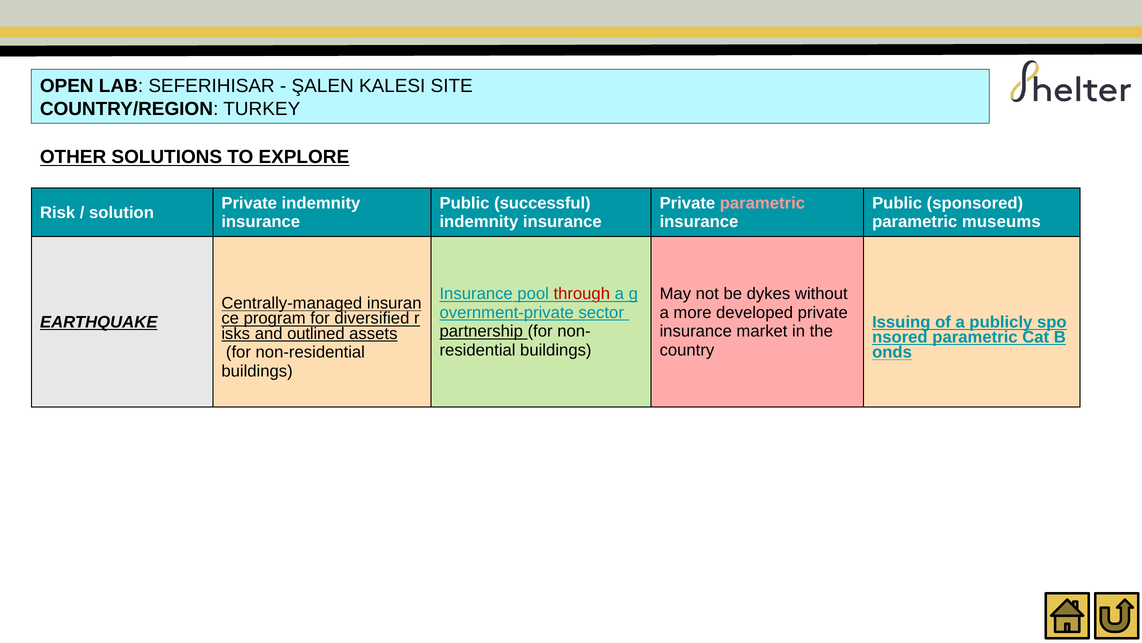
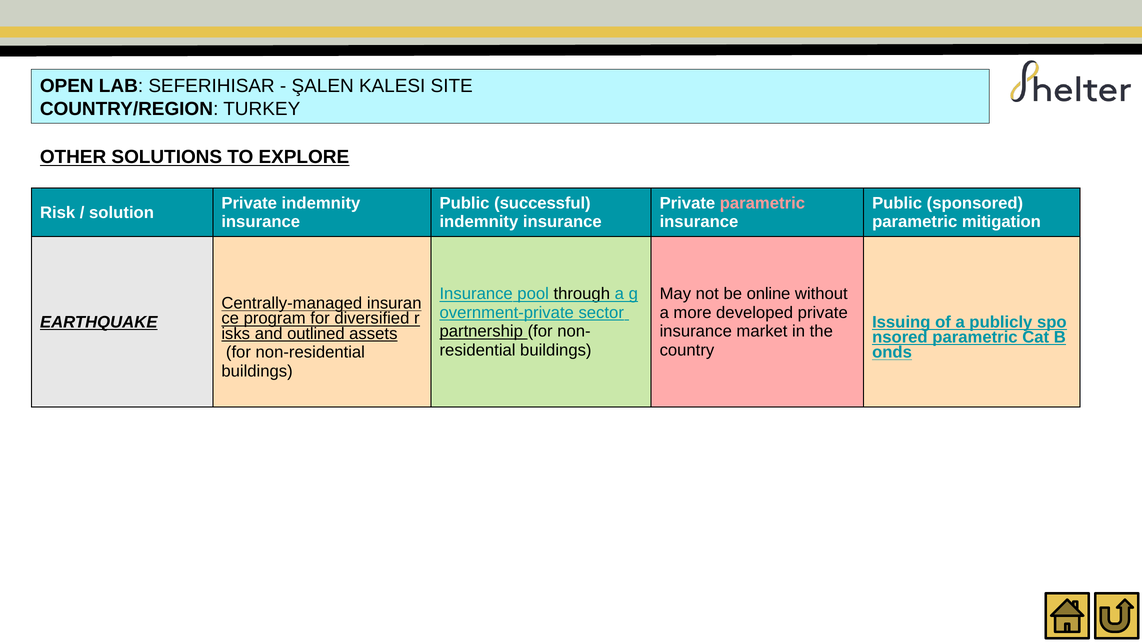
museums: museums -> mitigation (1001, 222)
through colour: red -> black (582, 294)
dykes: dykes -> online (769, 294)
